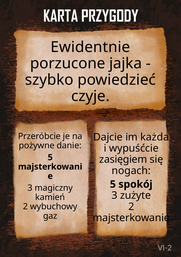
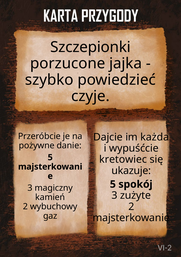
Ewidentnie: Ewidentnie -> Szczepionki (90, 47)
zasięgiem: zasięgiem -> kretowiec (123, 159)
nogach: nogach -> ukazuje (131, 171)
